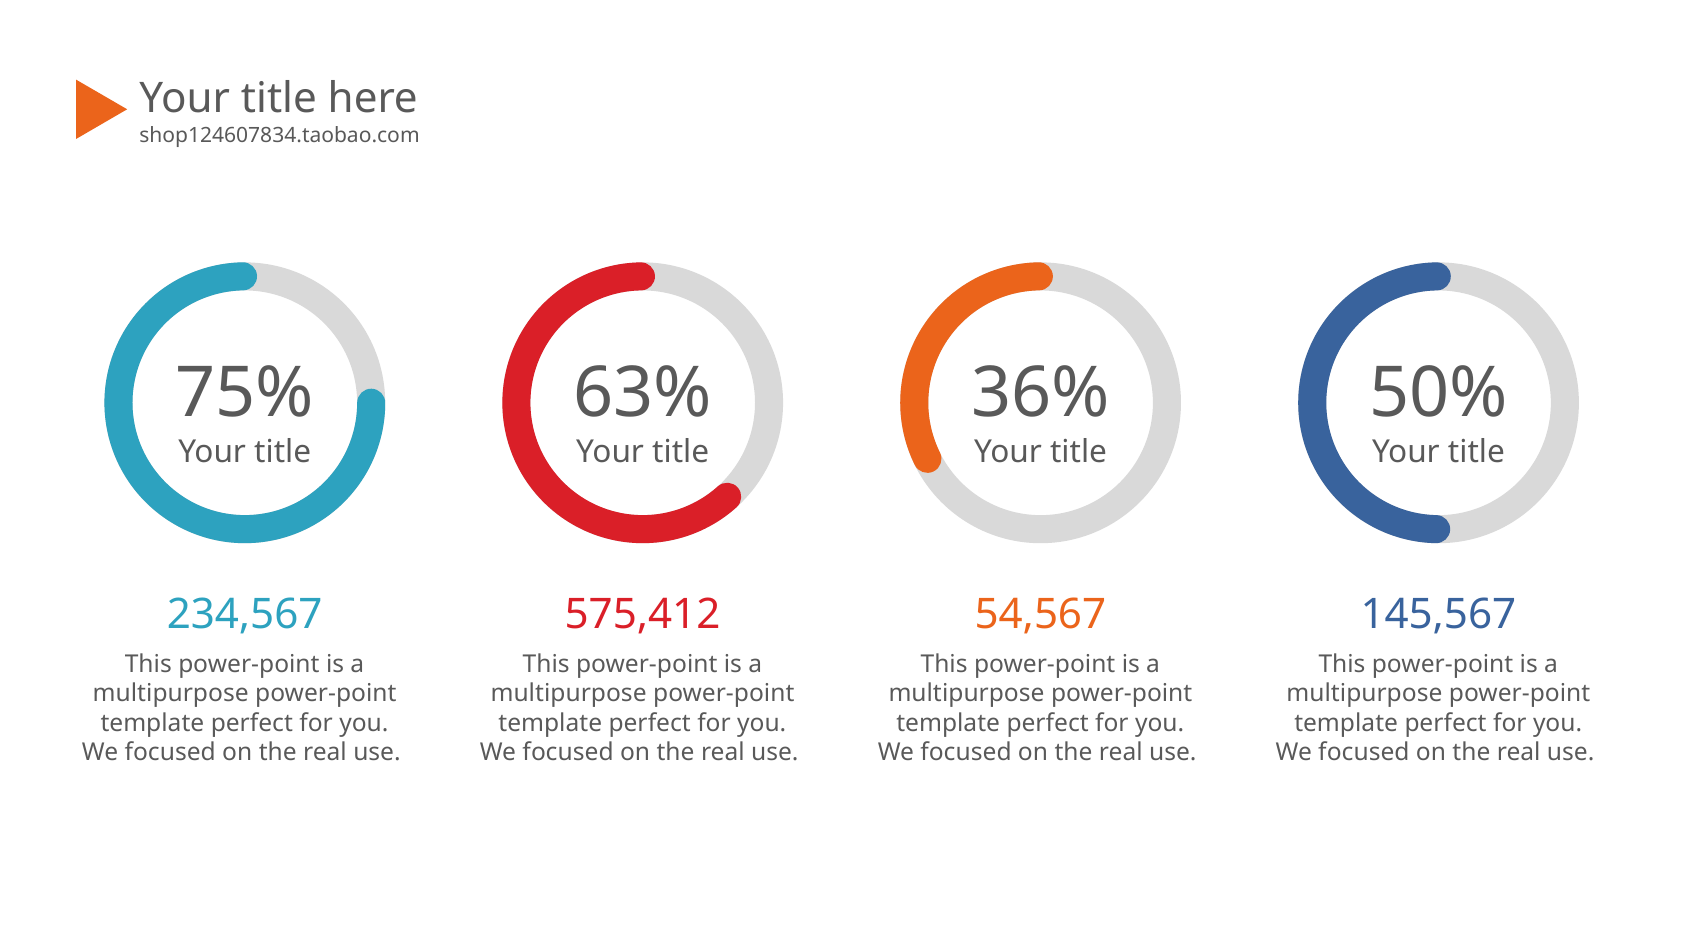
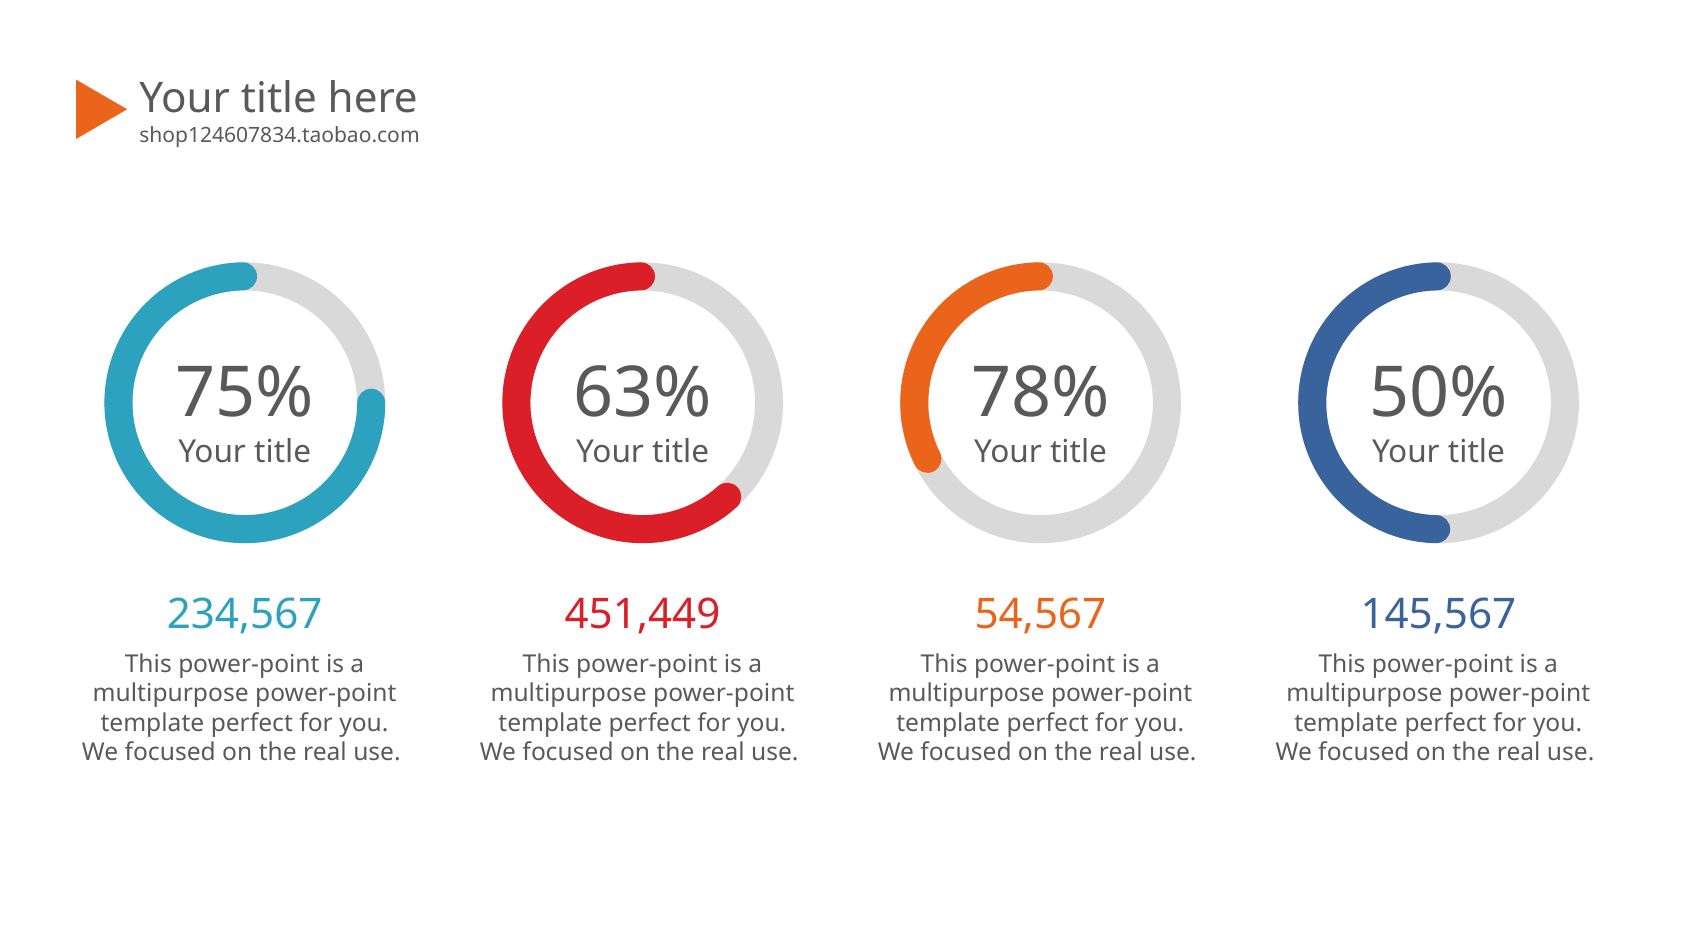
36%: 36% -> 78% (1041, 394)
575,412: 575,412 -> 451,449 (643, 614)
